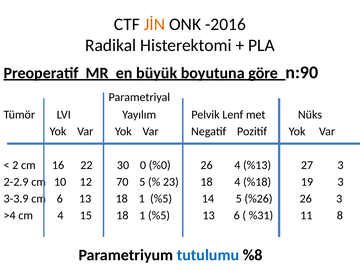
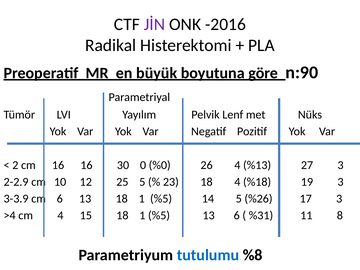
JİN colour: orange -> purple (155, 24)
16 22: 22 -> 16 (86, 165)
70: 70 -> 25 (122, 182)
%26 26: 26 -> 17 (306, 199)
